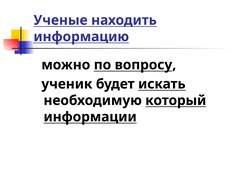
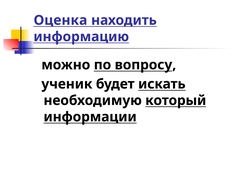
Ученые: Ученые -> Оценка (60, 20)
